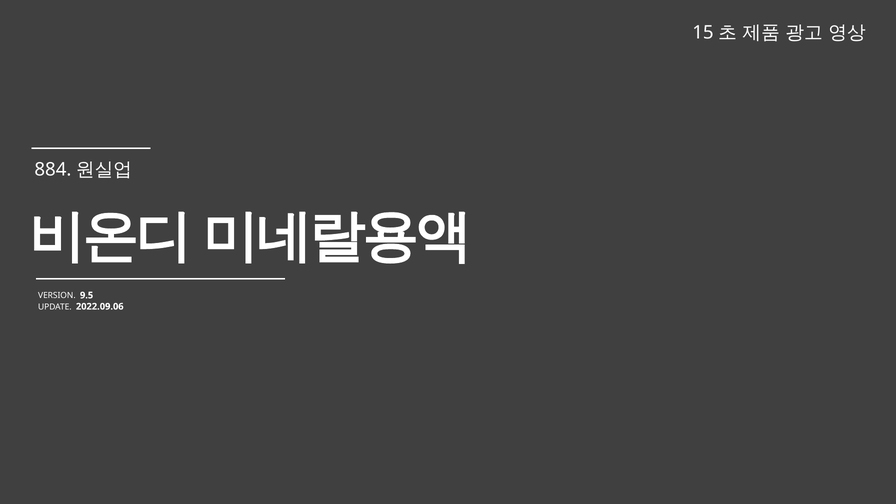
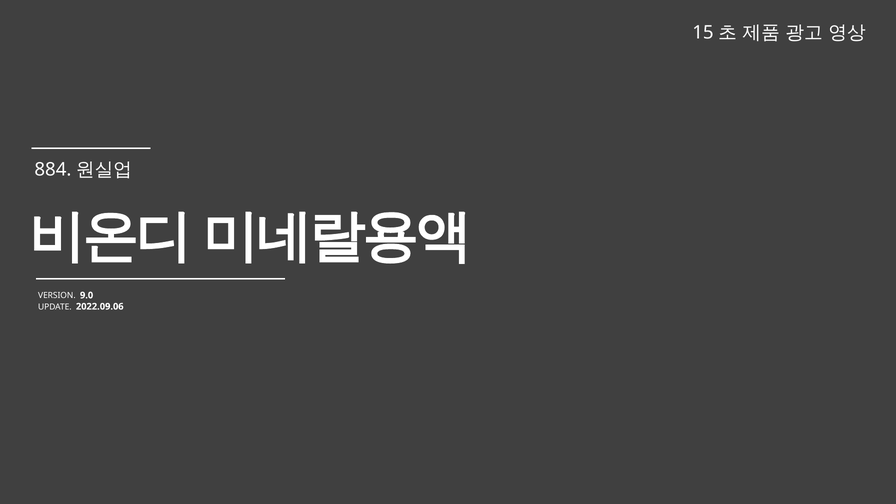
9.5: 9.5 -> 9.0 (87, 295)
